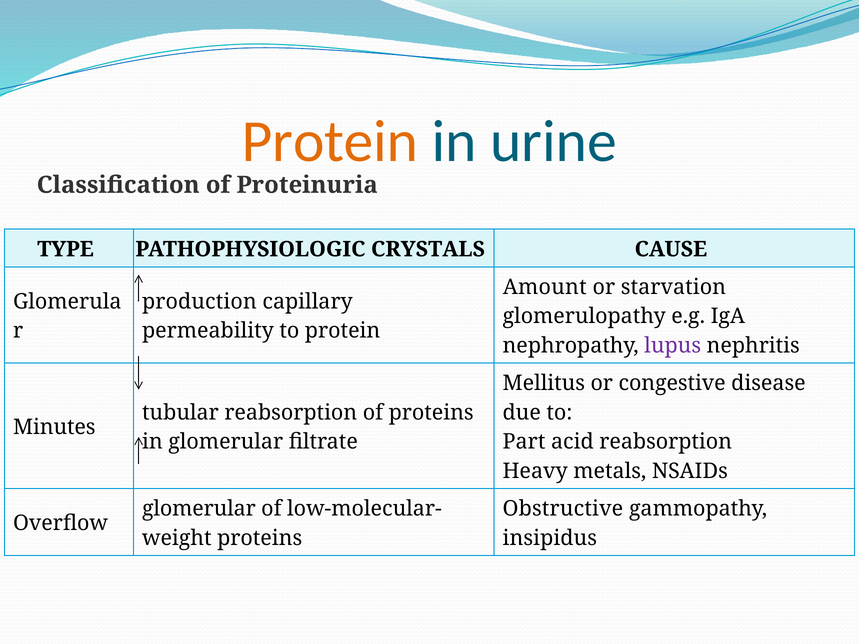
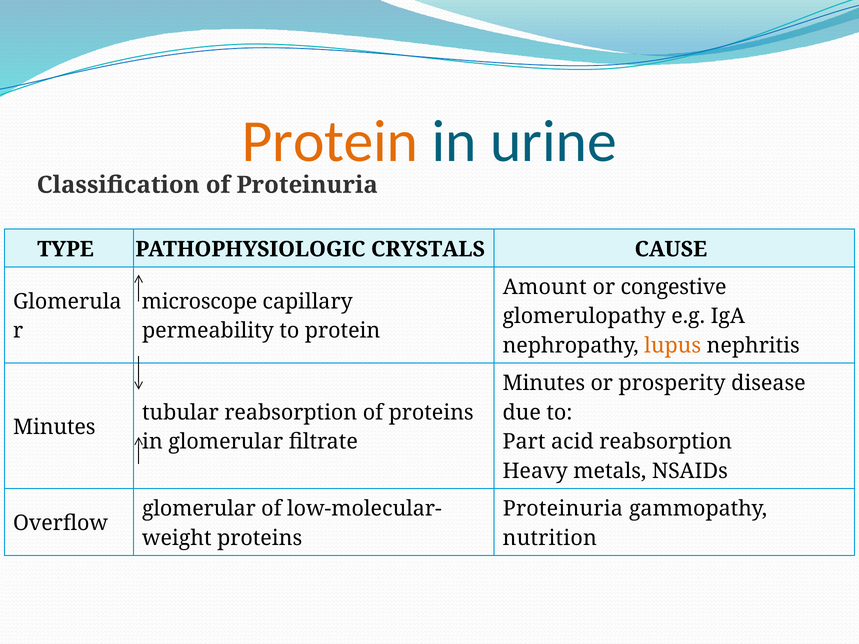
starvation: starvation -> congestive (674, 287)
production: production -> microscope (200, 302)
lupus colour: purple -> orange (673, 346)
Mellitus: Mellitus -> Minutes (544, 383)
congestive: congestive -> prosperity (672, 383)
Obstructive: Obstructive -> Proteinuria (563, 509)
insipidus: insipidus -> nutrition (550, 538)
